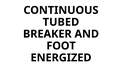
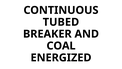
FOOT: FOOT -> COAL (61, 46)
